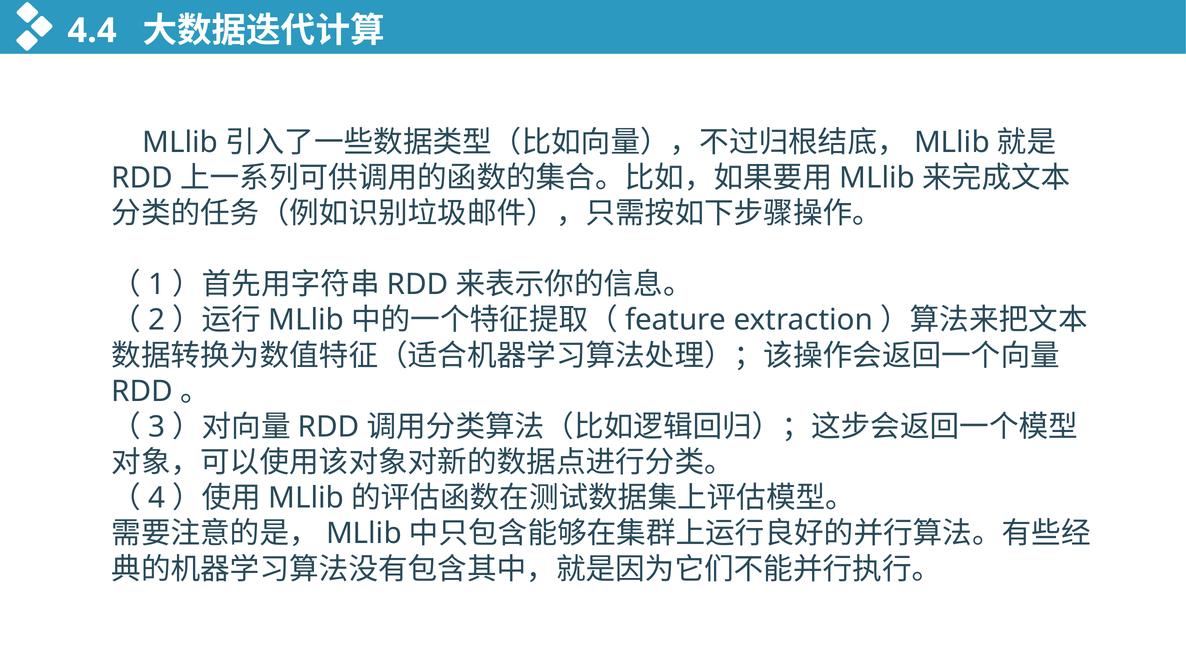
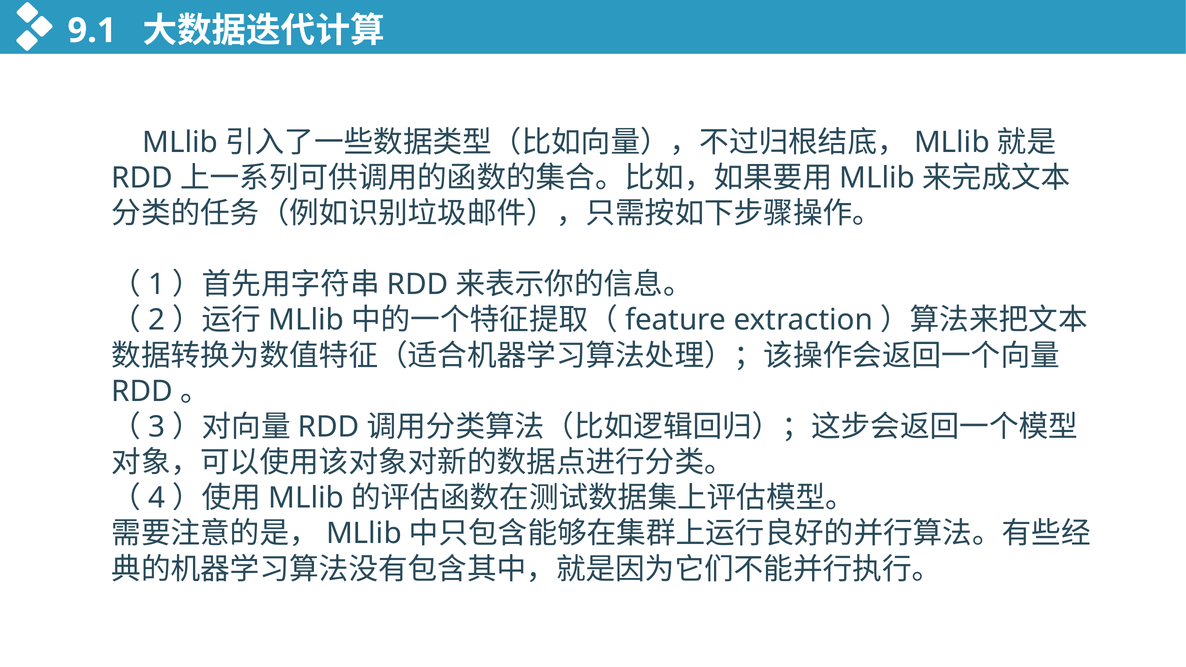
4.4: 4.4 -> 9.1 (92, 31)
